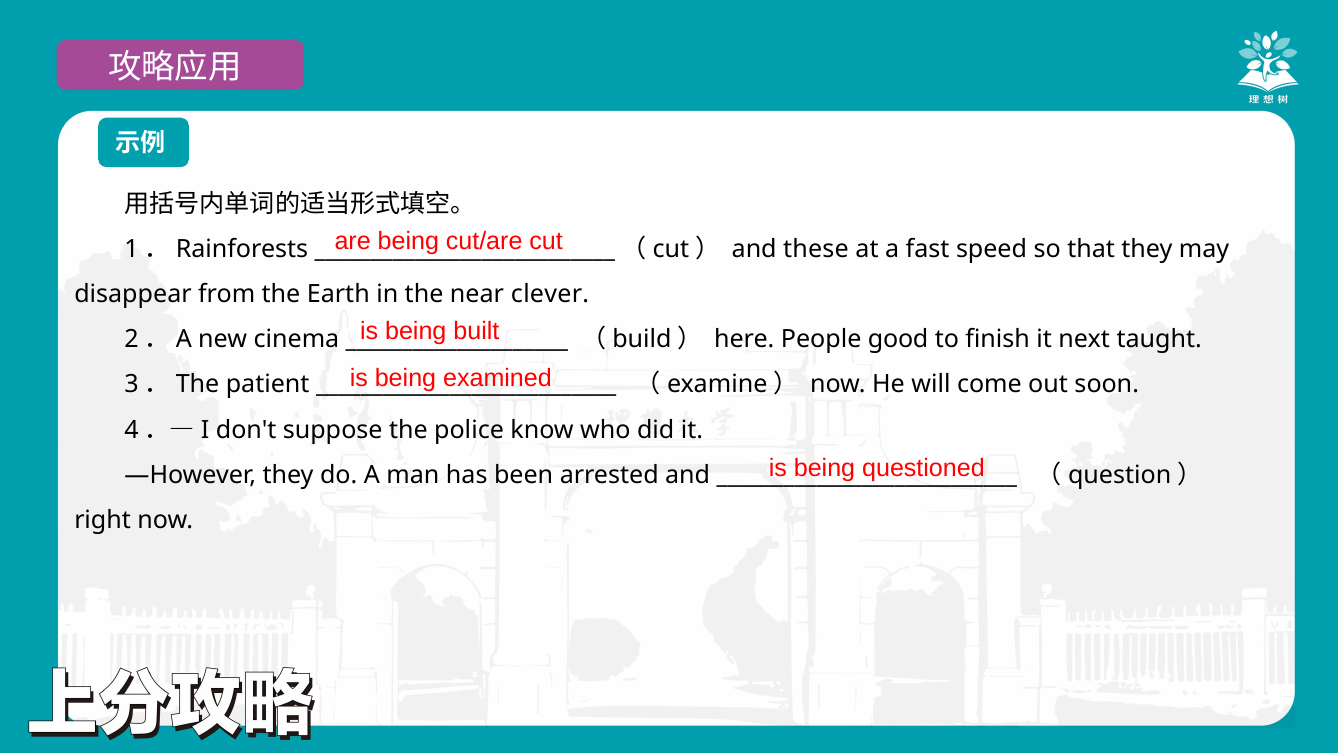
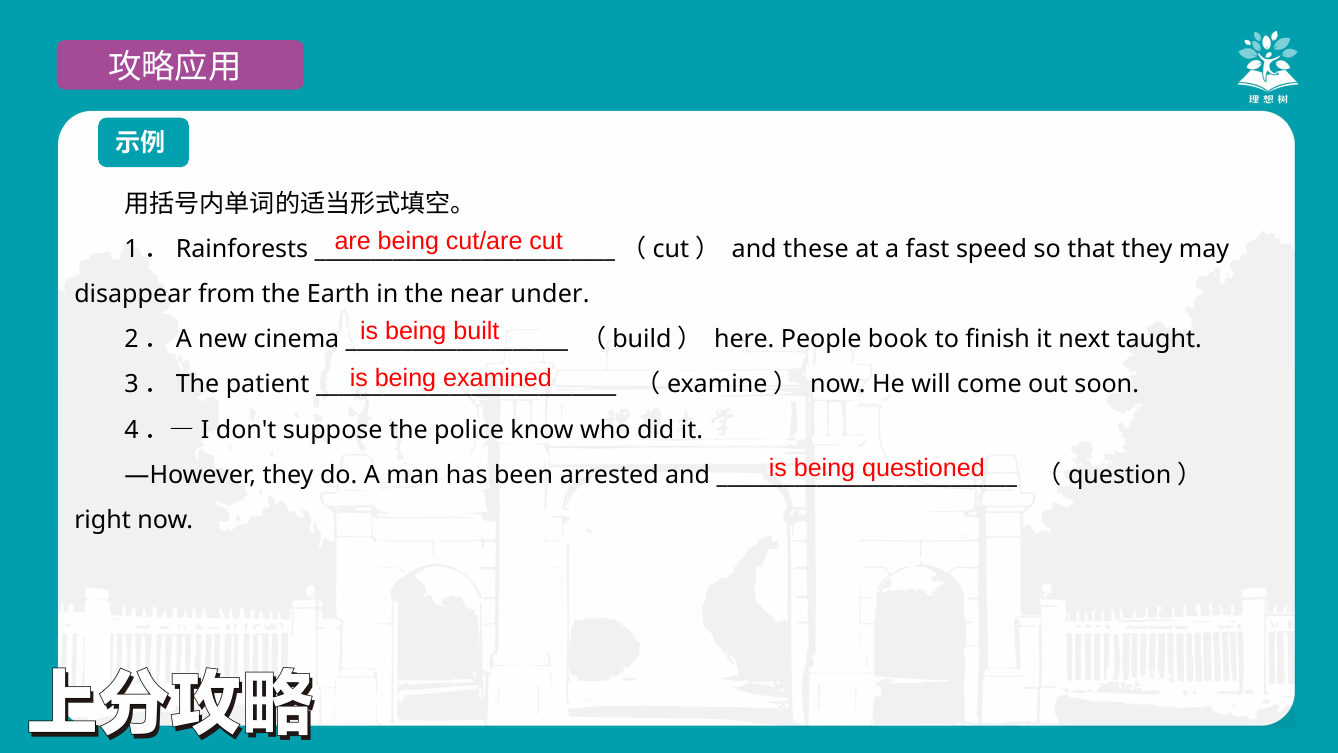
clever: clever -> under (550, 294)
good: good -> book (898, 339)
